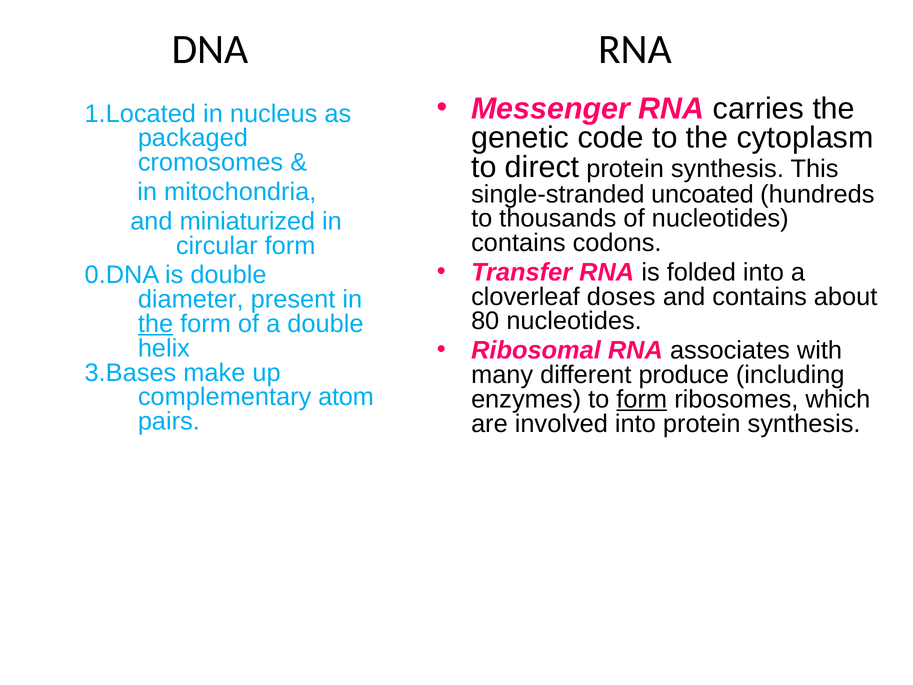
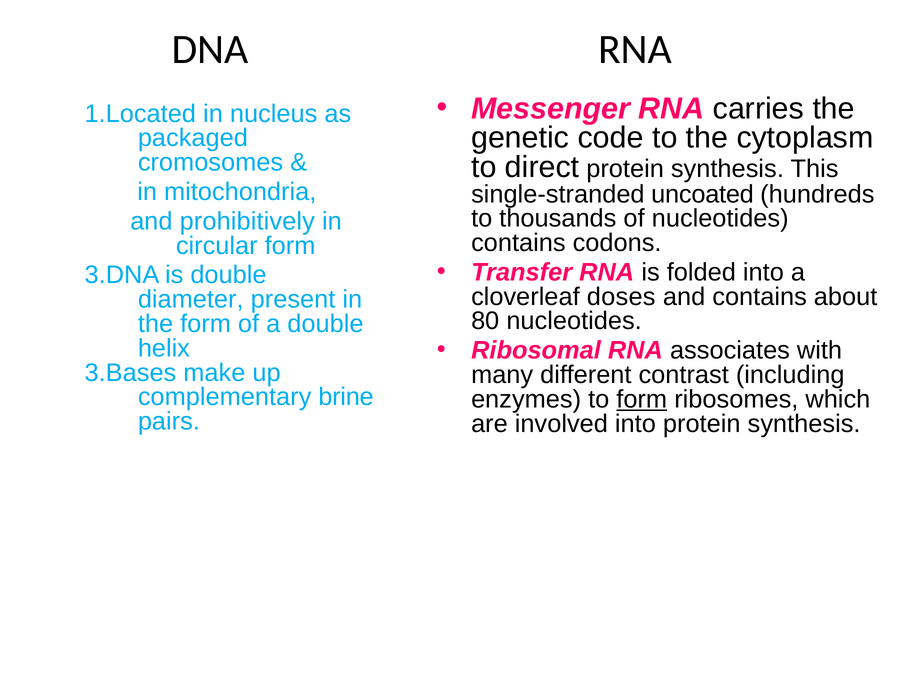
miniaturized: miniaturized -> prohibitively (247, 221)
0.DNA: 0.DNA -> 3.DNA (122, 275)
the underline: present -> none (156, 324)
produce: produce -> contrast (684, 375)
atom: atom -> brine (346, 397)
